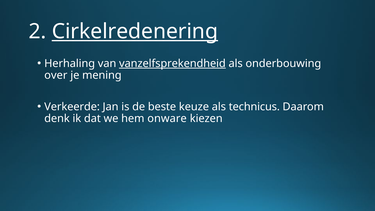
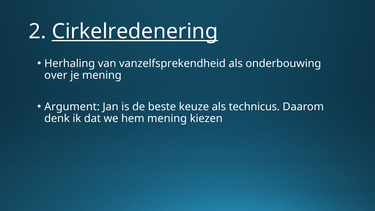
vanzelfsprekendheid underline: present -> none (172, 63)
Verkeerde: Verkeerde -> Argument (72, 107)
hem onware: onware -> mening (167, 118)
